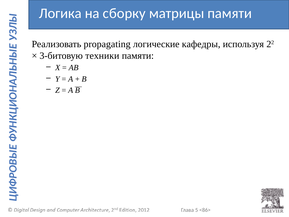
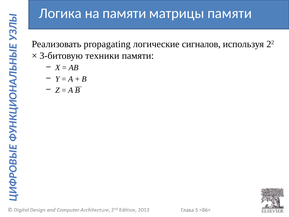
на сборку: сборку -> памяти (124, 13)
кафедры: кафедры -> сигналов (201, 44)
